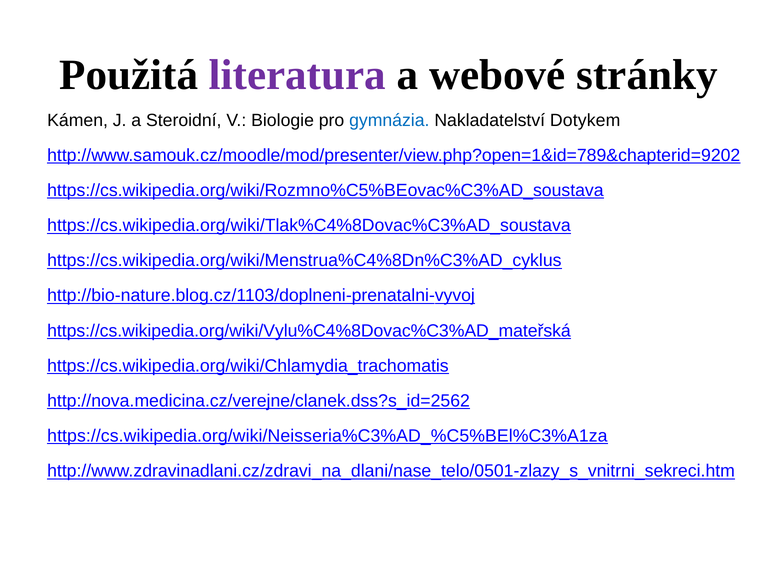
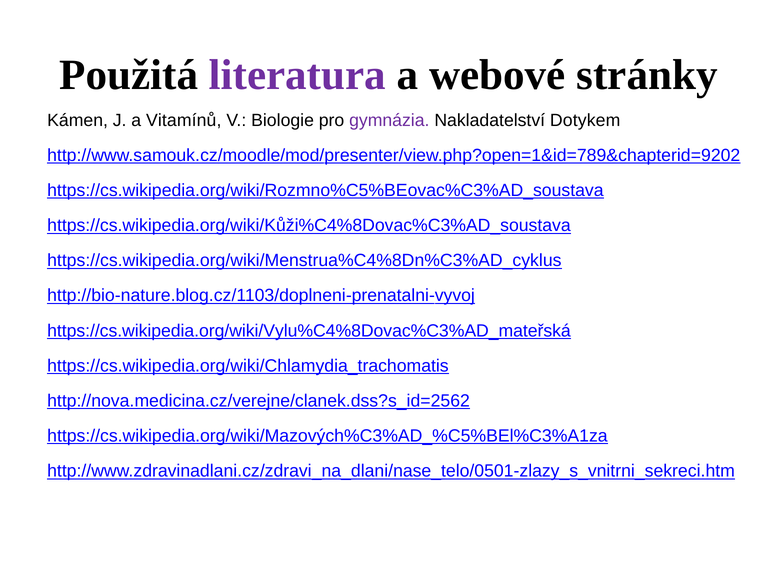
Steroidní: Steroidní -> Vitamínů (184, 120)
gymnázia colour: blue -> purple (389, 120)
https://cs.wikipedia.org/wiki/Tlak%C4%8Dovac%C3%AD_soustava: https://cs.wikipedia.org/wiki/Tlak%C4%8Dovac%C3%AD_soustava -> https://cs.wikipedia.org/wiki/Kůži%C4%8Dovac%C3%AD_soustava (309, 225)
https://cs.wikipedia.org/wiki/Neisseria%C3%AD_%C5%BEl%C3%A1za: https://cs.wikipedia.org/wiki/Neisseria%C3%AD_%C5%BEl%C3%A1za -> https://cs.wikipedia.org/wiki/Mazových%C3%AD_%C5%BEl%C3%A1za (327, 435)
